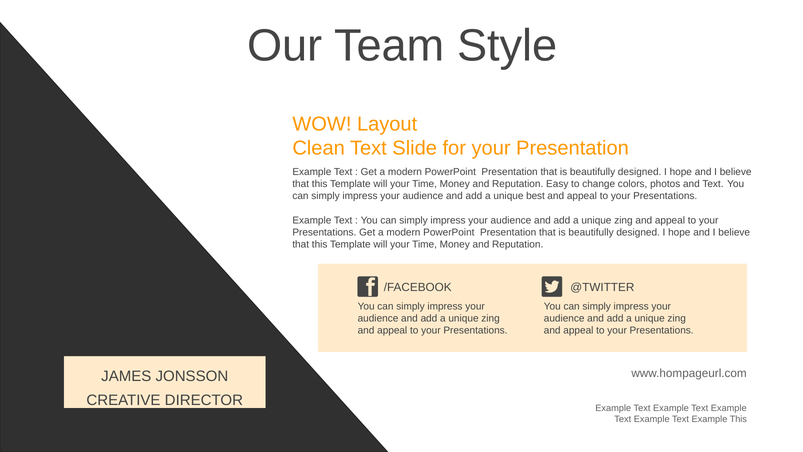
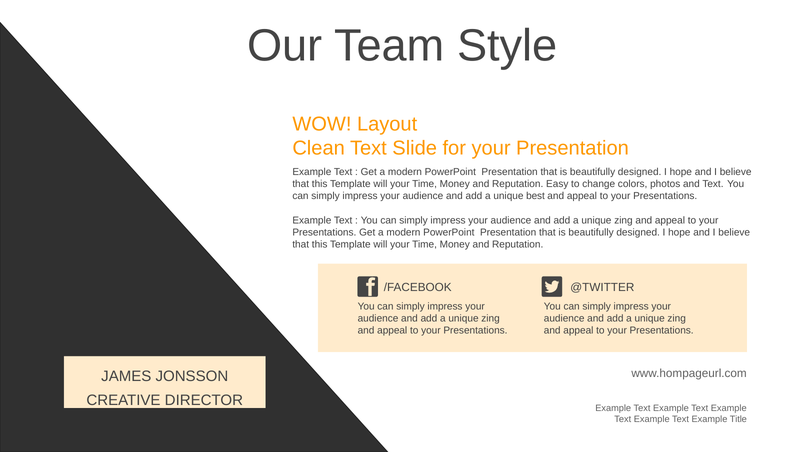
Example This: This -> Title (738, 419)
